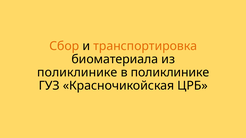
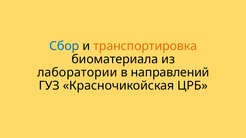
Сбор colour: orange -> blue (64, 46)
поликлинике: поликлинике -> лаборатории (77, 73)
в поликлинике: поликлинике -> направлений (170, 73)
